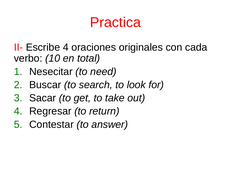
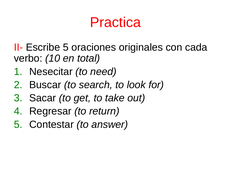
Escribe 4: 4 -> 5 (66, 47)
